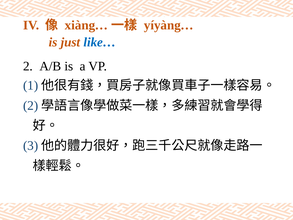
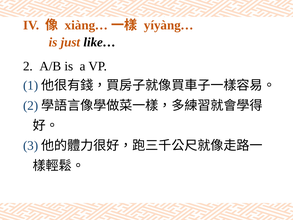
like… colour: blue -> black (100, 42)
